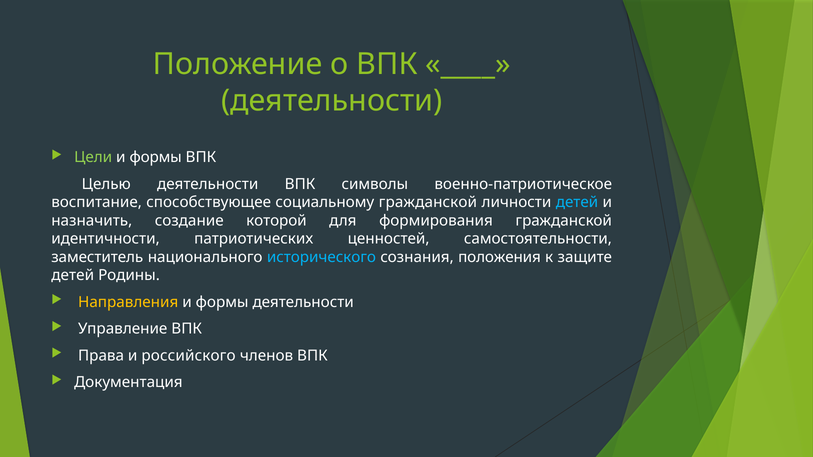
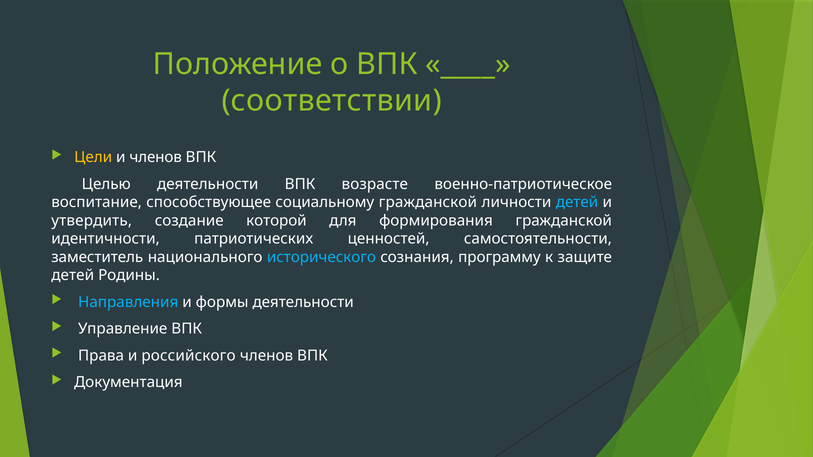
деятельности: деятельности -> соответствии (332, 101)
Цели colour: light green -> yellow (93, 157)
формы: формы -> членов (156, 157)
символы: символы -> возрасте (375, 184)
назначить: назначить -> утвердить (92, 221)
положения: положения -> программу (499, 257)
Направления colour: yellow -> light blue (128, 302)
